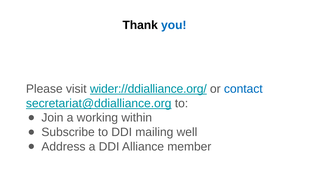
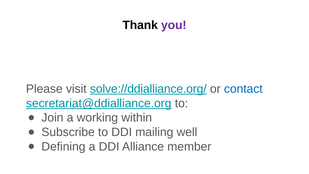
you colour: blue -> purple (174, 25)
wider://ddialliance.org/: wider://ddialliance.org/ -> solve://ddialliance.org/ (148, 89)
Address: Address -> Defining (63, 147)
